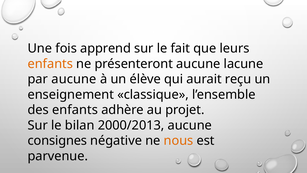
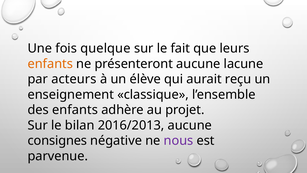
apprend: apprend -> quelque (105, 48)
par aucune: aucune -> acteurs (74, 79)
2000/2013: 2000/2013 -> 2016/2013 (131, 125)
nous colour: orange -> purple (179, 140)
